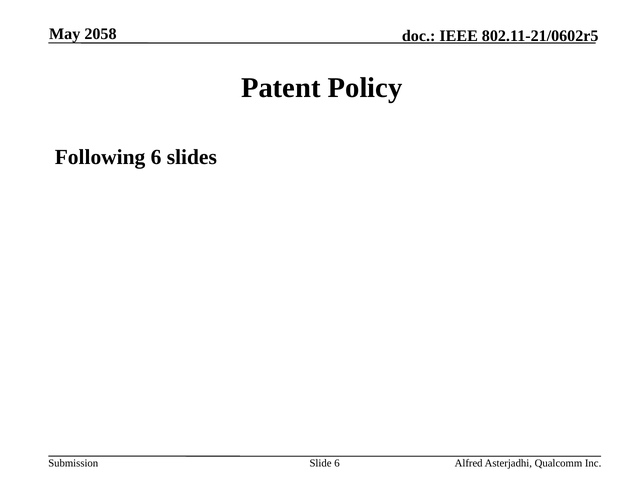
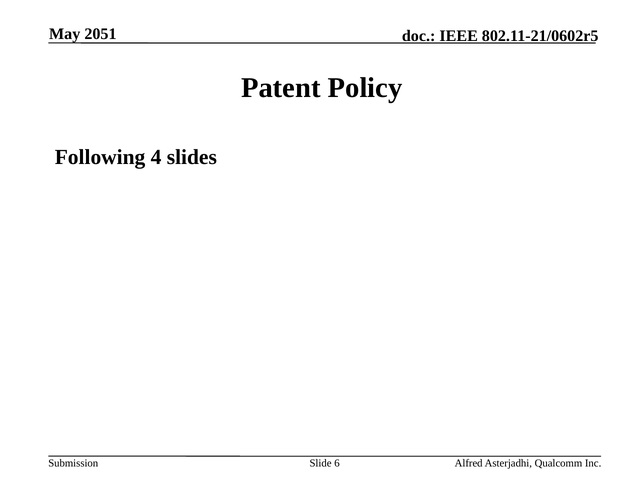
2058: 2058 -> 2051 (100, 34)
Following 6: 6 -> 4 (156, 157)
